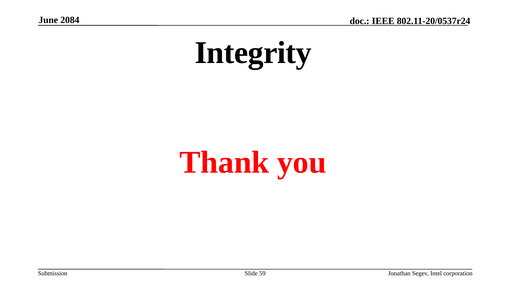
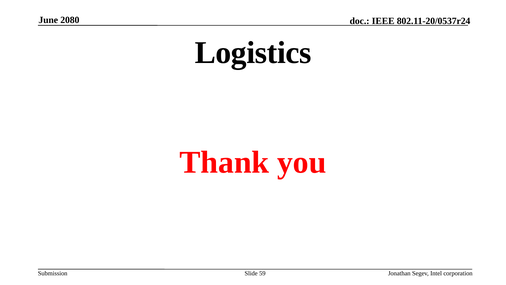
2084: 2084 -> 2080 (70, 20)
Integrity: Integrity -> Logistics (253, 53)
